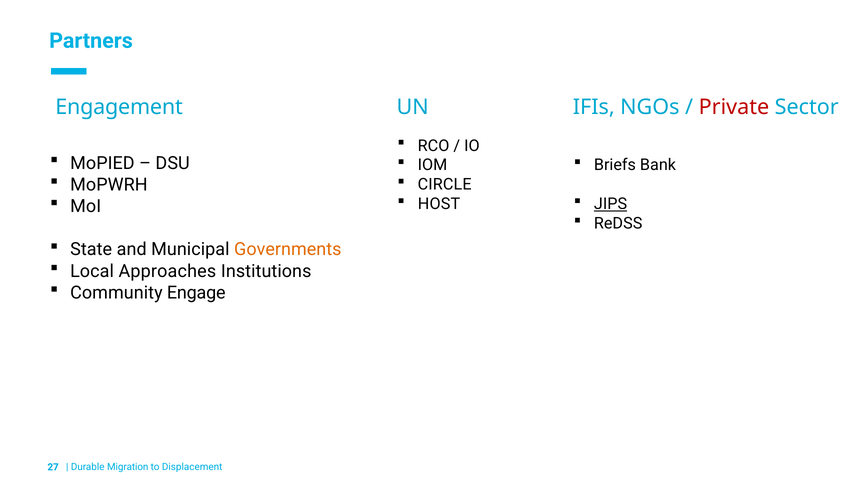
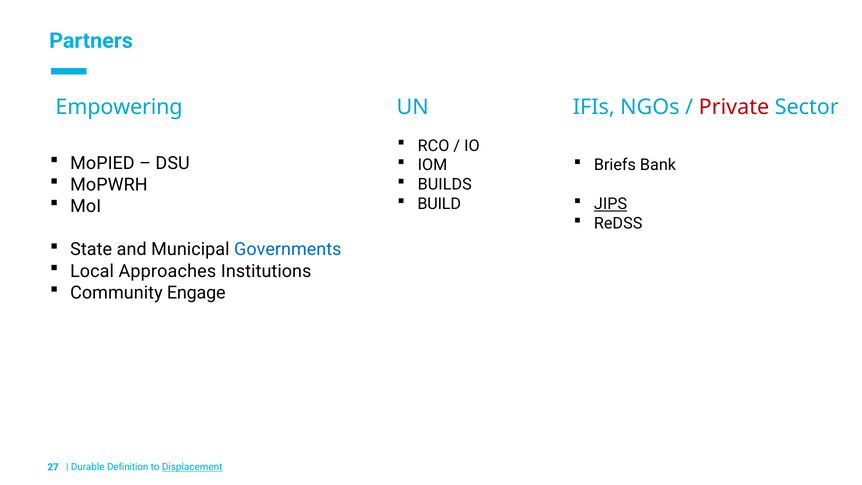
Engagement: Engagement -> Empowering (119, 107)
CIRCLE: CIRCLE -> BUILDS (445, 184)
HOST: HOST -> BUILD (439, 204)
Governments colour: orange -> blue (288, 249)
Migration: Migration -> Definition (128, 467)
Displacement underline: none -> present (192, 467)
